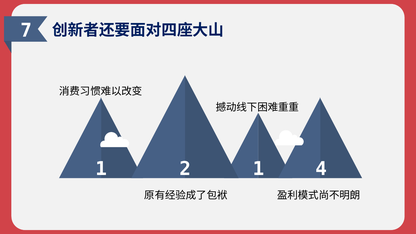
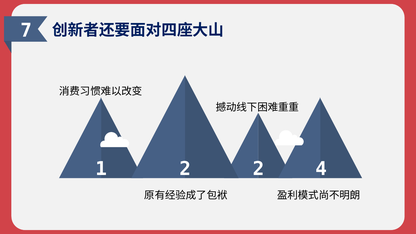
2 1: 1 -> 2 (259, 169)
